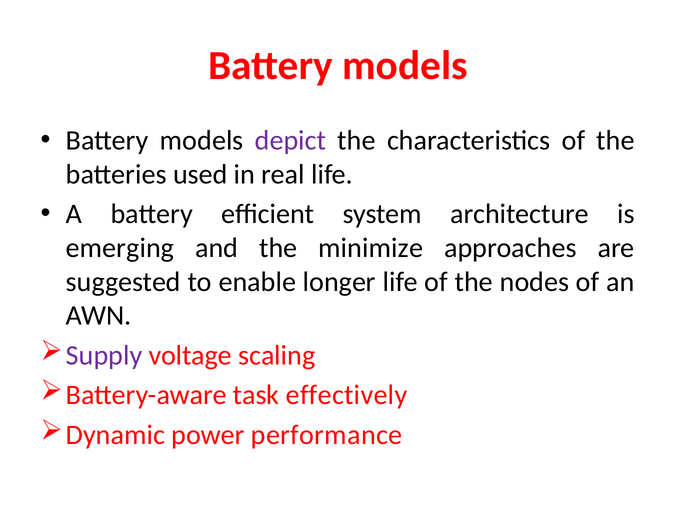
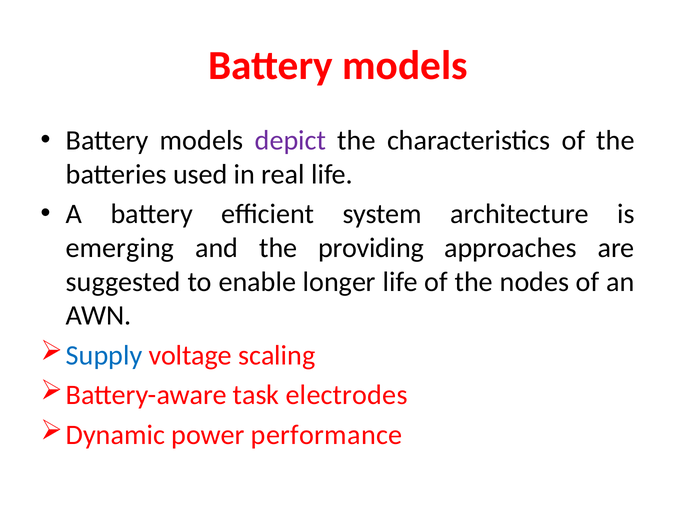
minimize: minimize -> providing (371, 248)
Supply colour: purple -> blue (104, 355)
effectively: effectively -> electrodes (347, 395)
